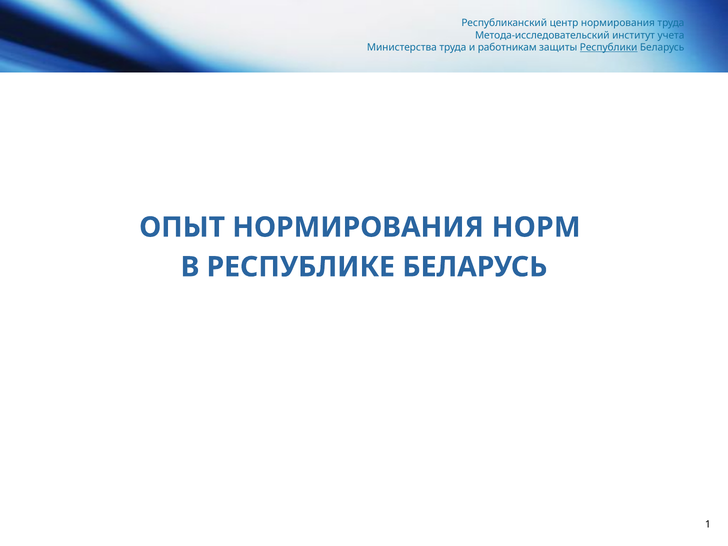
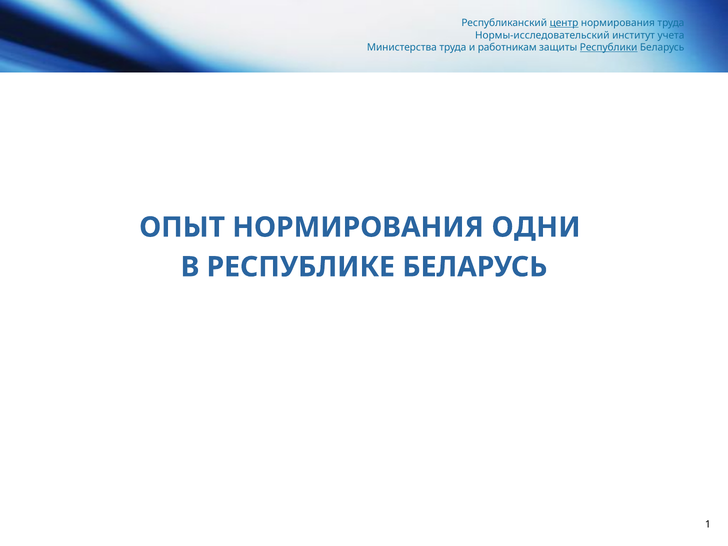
центр underline: none -> present (564, 23)
Метода-исследовательский: Метода-исследовательский -> Нормы-исследовательский (542, 35)
НОРМ: НОРМ -> ОДНИ (536, 227)
